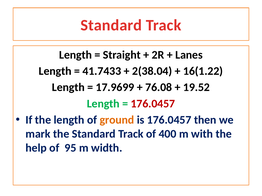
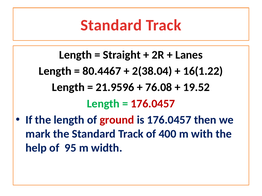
41.7433: 41.7433 -> 80.4467 (102, 71)
17.9699: 17.9699 -> 21.9596 (115, 88)
ground colour: orange -> red (117, 120)
